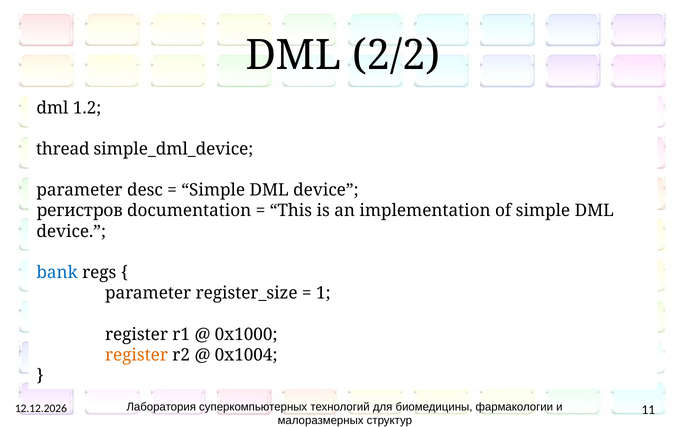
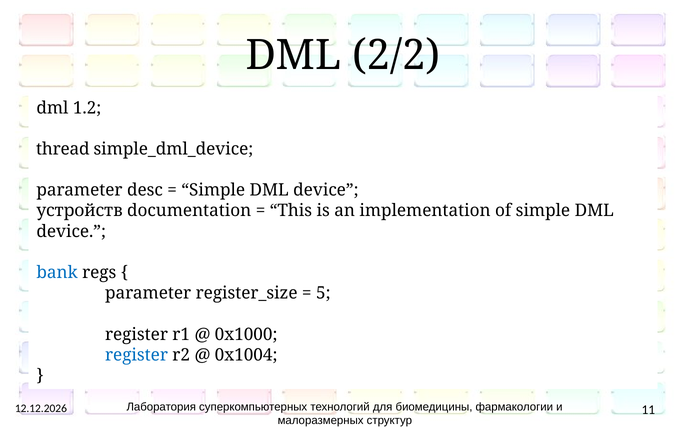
регистров: регистров -> устройств (80, 211)
1: 1 -> 5 (323, 293)
register colour: orange -> blue (136, 355)
